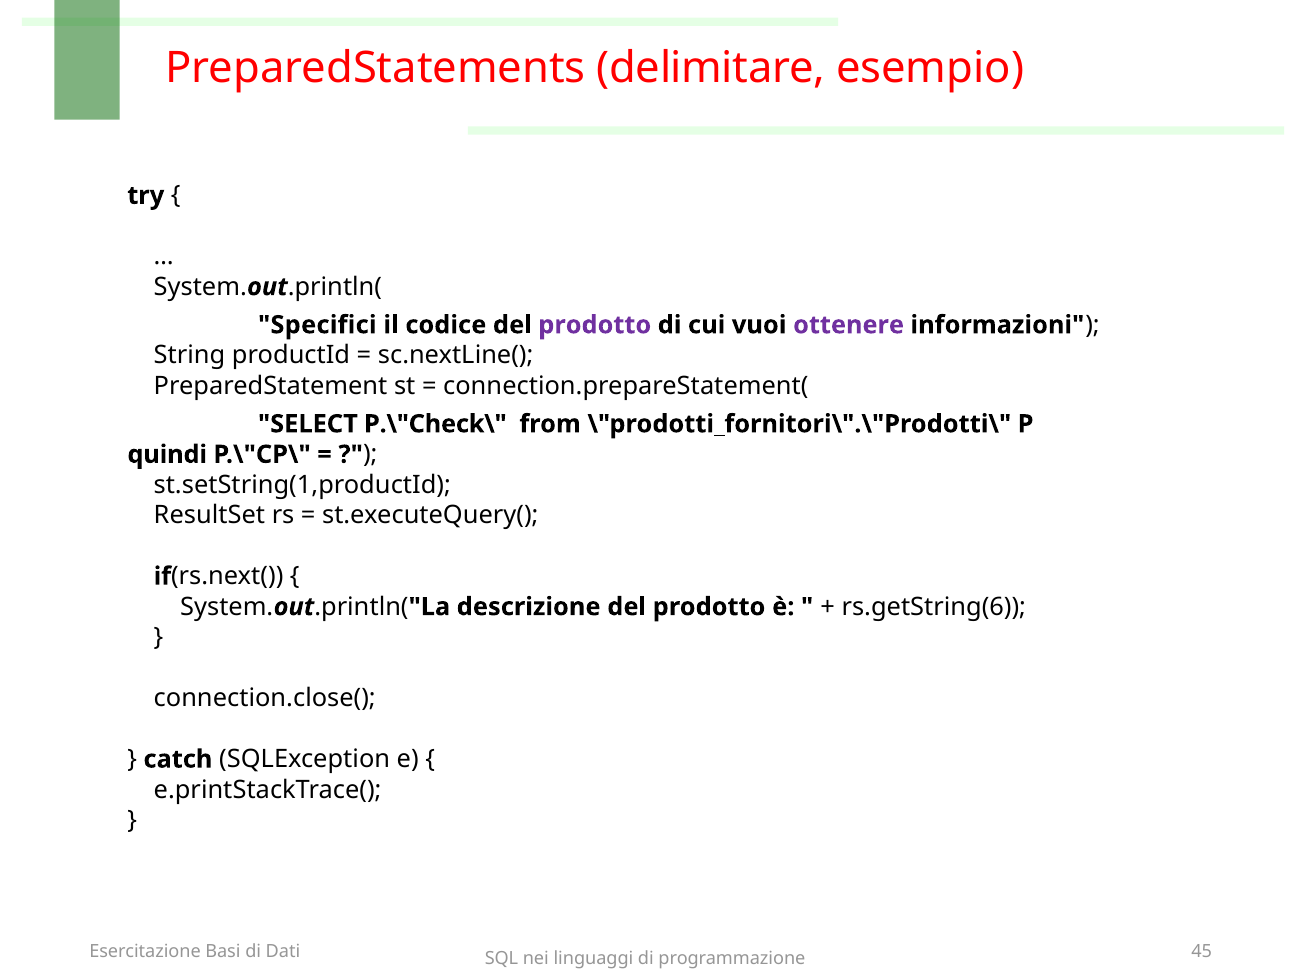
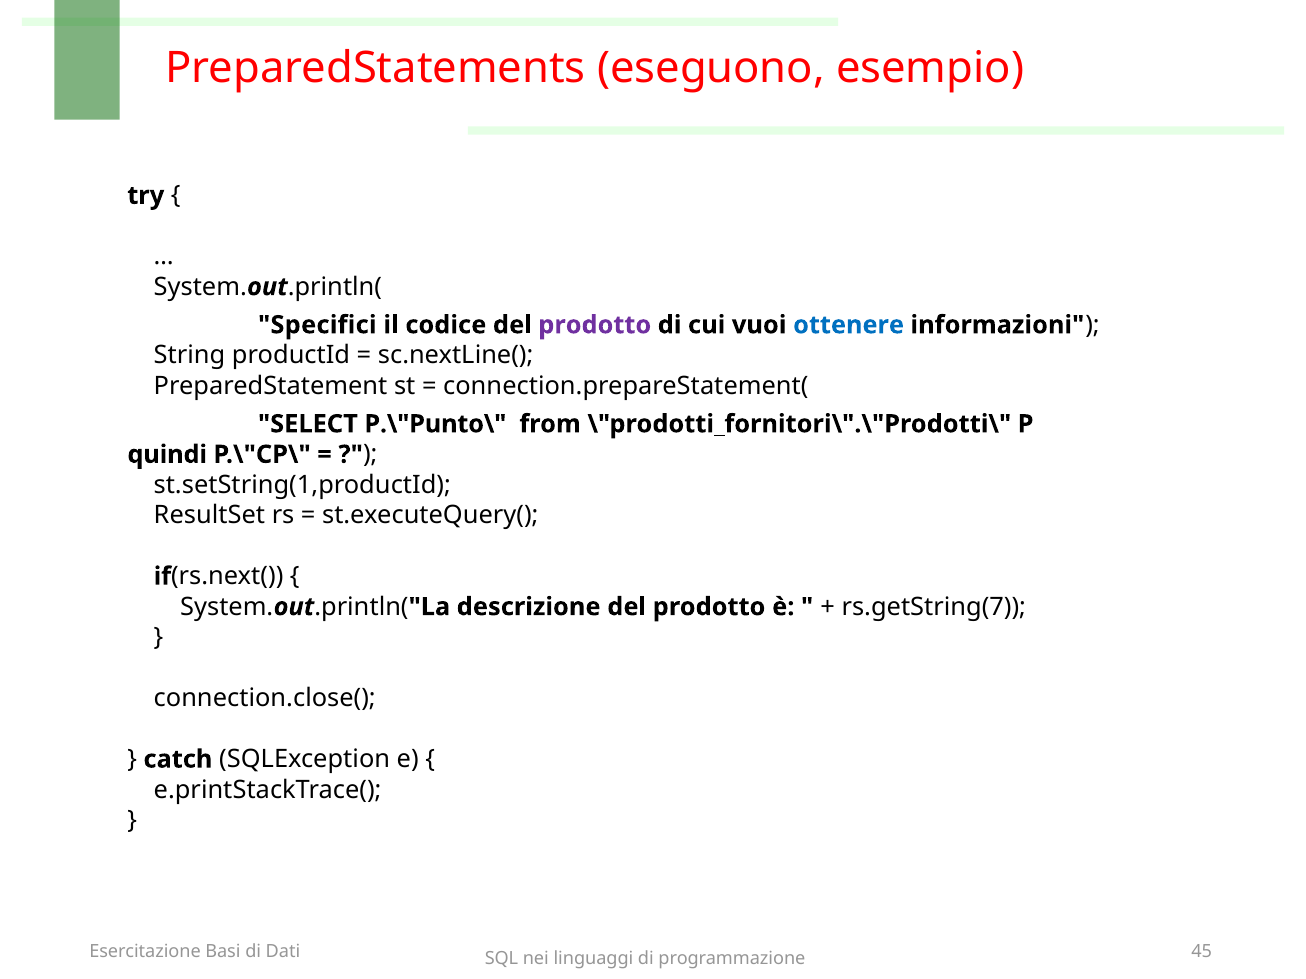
delimitare: delimitare -> eseguono (711, 68)
ottenere colour: purple -> blue (849, 325)
P.\"Check\: P.\"Check\ -> P.\"Punto\ (435, 424)
rs.getString(6: rs.getString(6 -> rs.getString(7 (934, 607)
